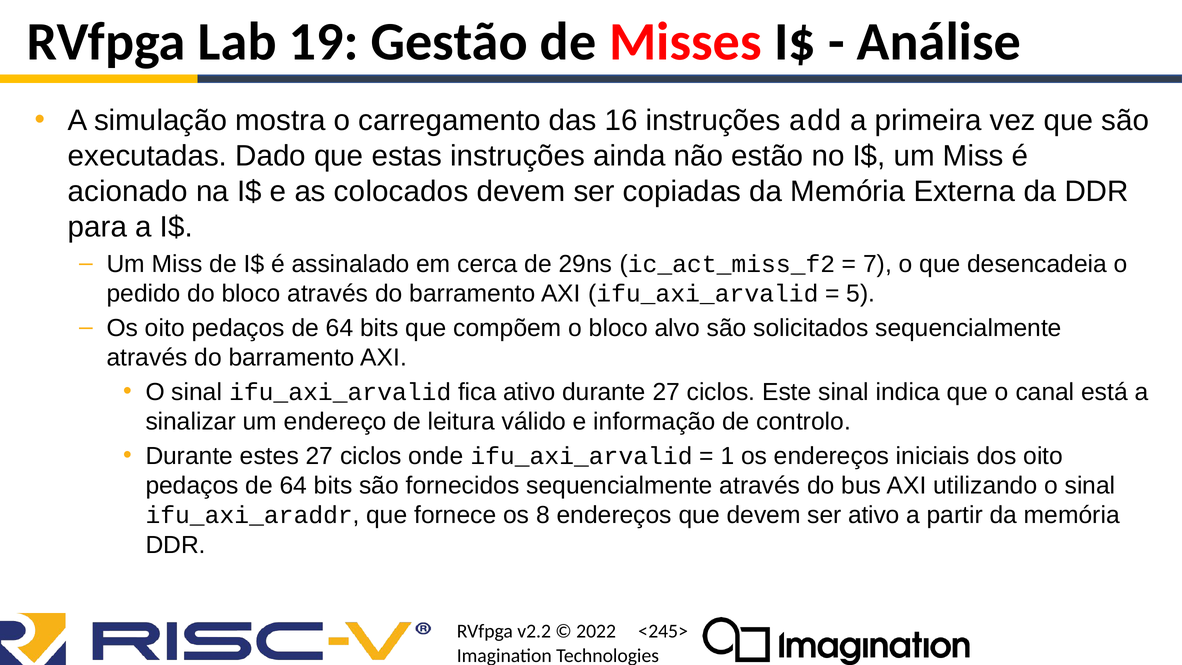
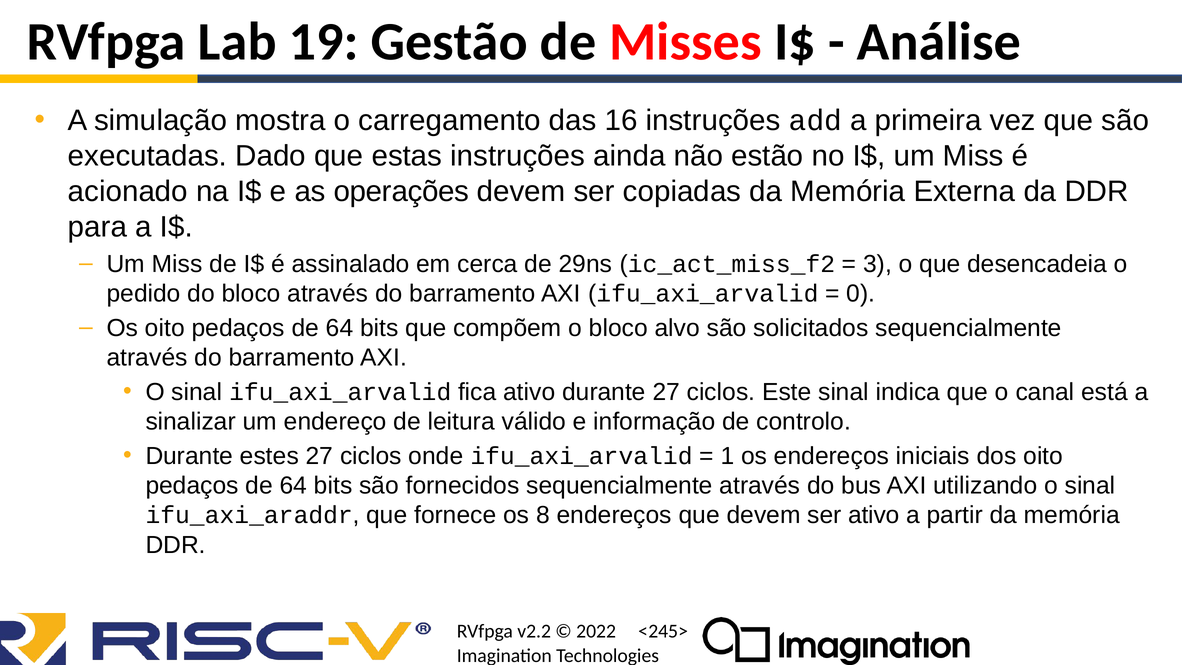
colocados: colocados -> operações (401, 191)
7: 7 -> 3 (878, 264)
5: 5 -> 0 (861, 294)
